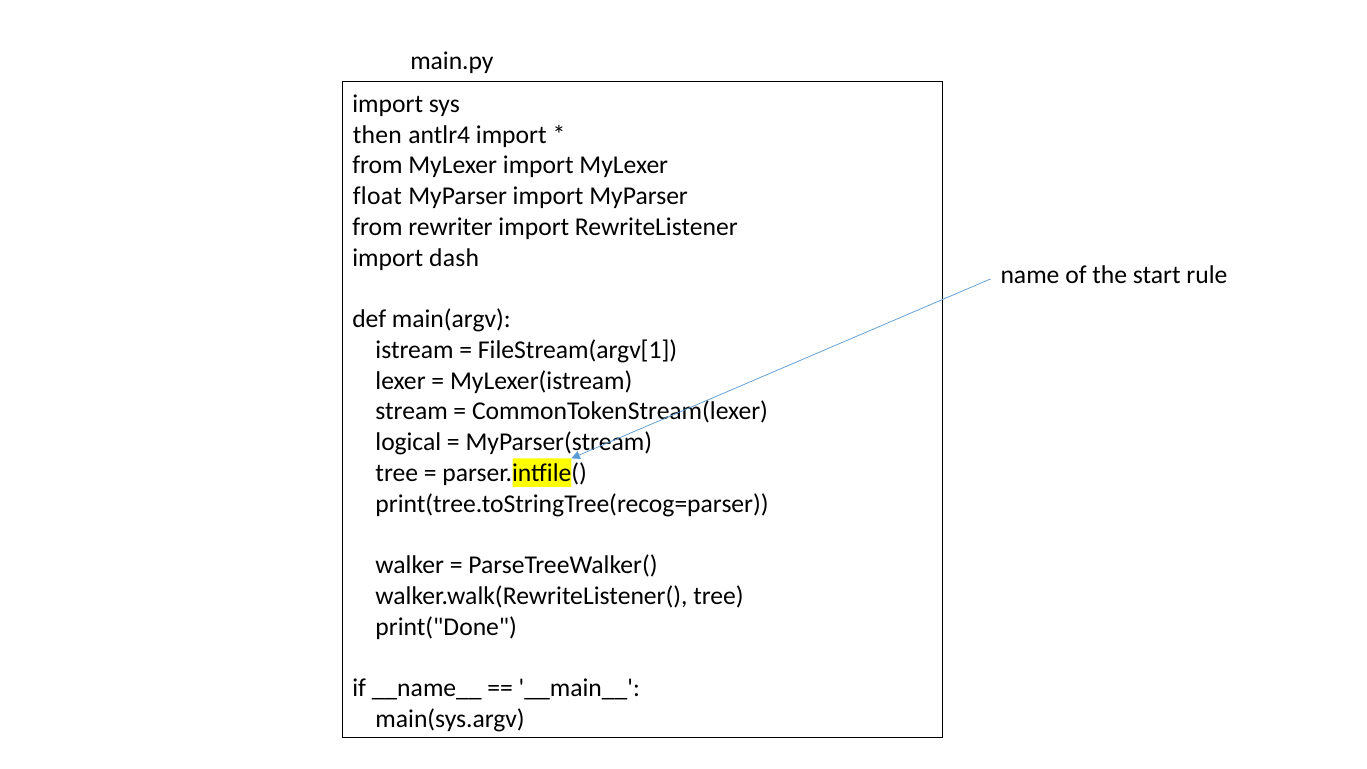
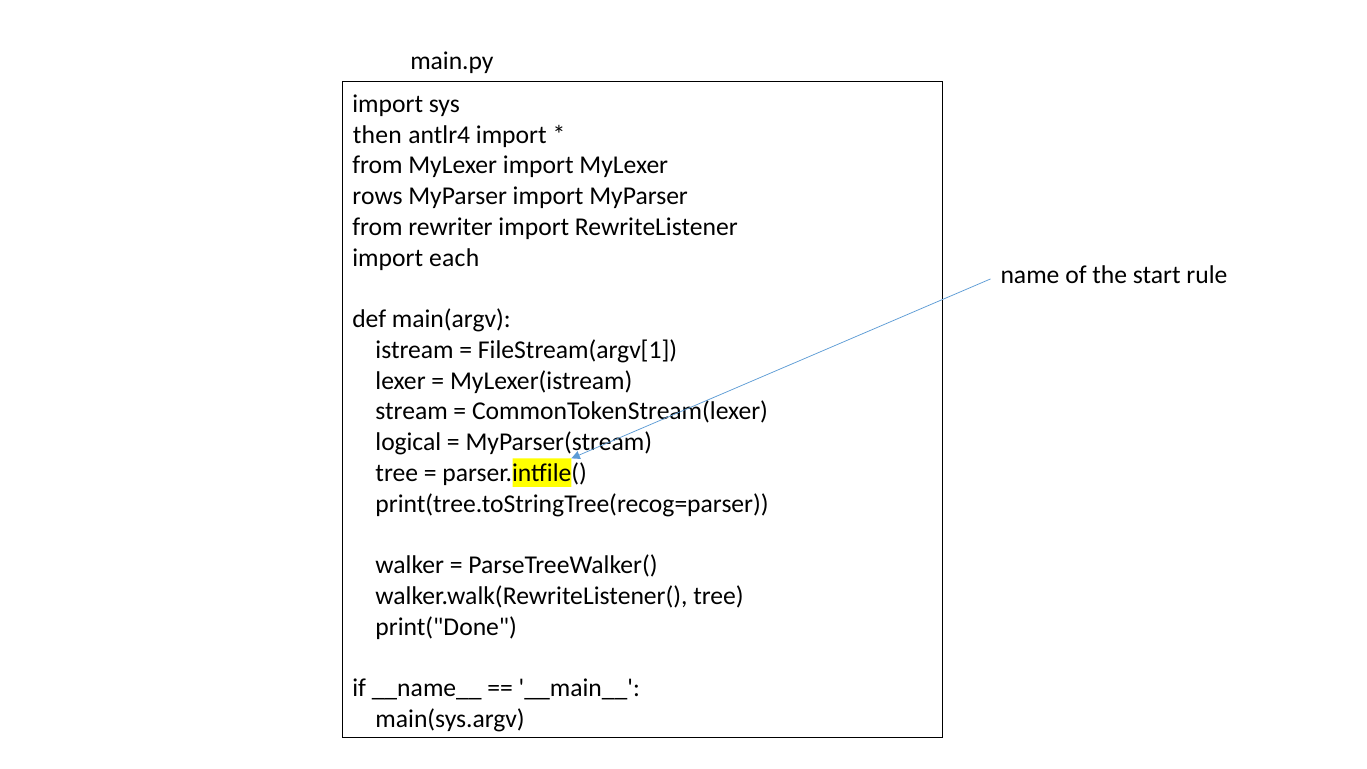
float: float -> rows (378, 196)
dash: dash -> each (454, 258)
